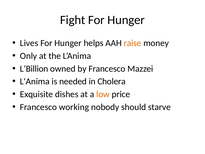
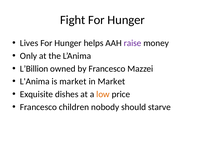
raise colour: orange -> purple (133, 43)
is needed: needed -> market (73, 81)
in Cholera: Cholera -> Market (111, 81)
working: working -> children (74, 107)
